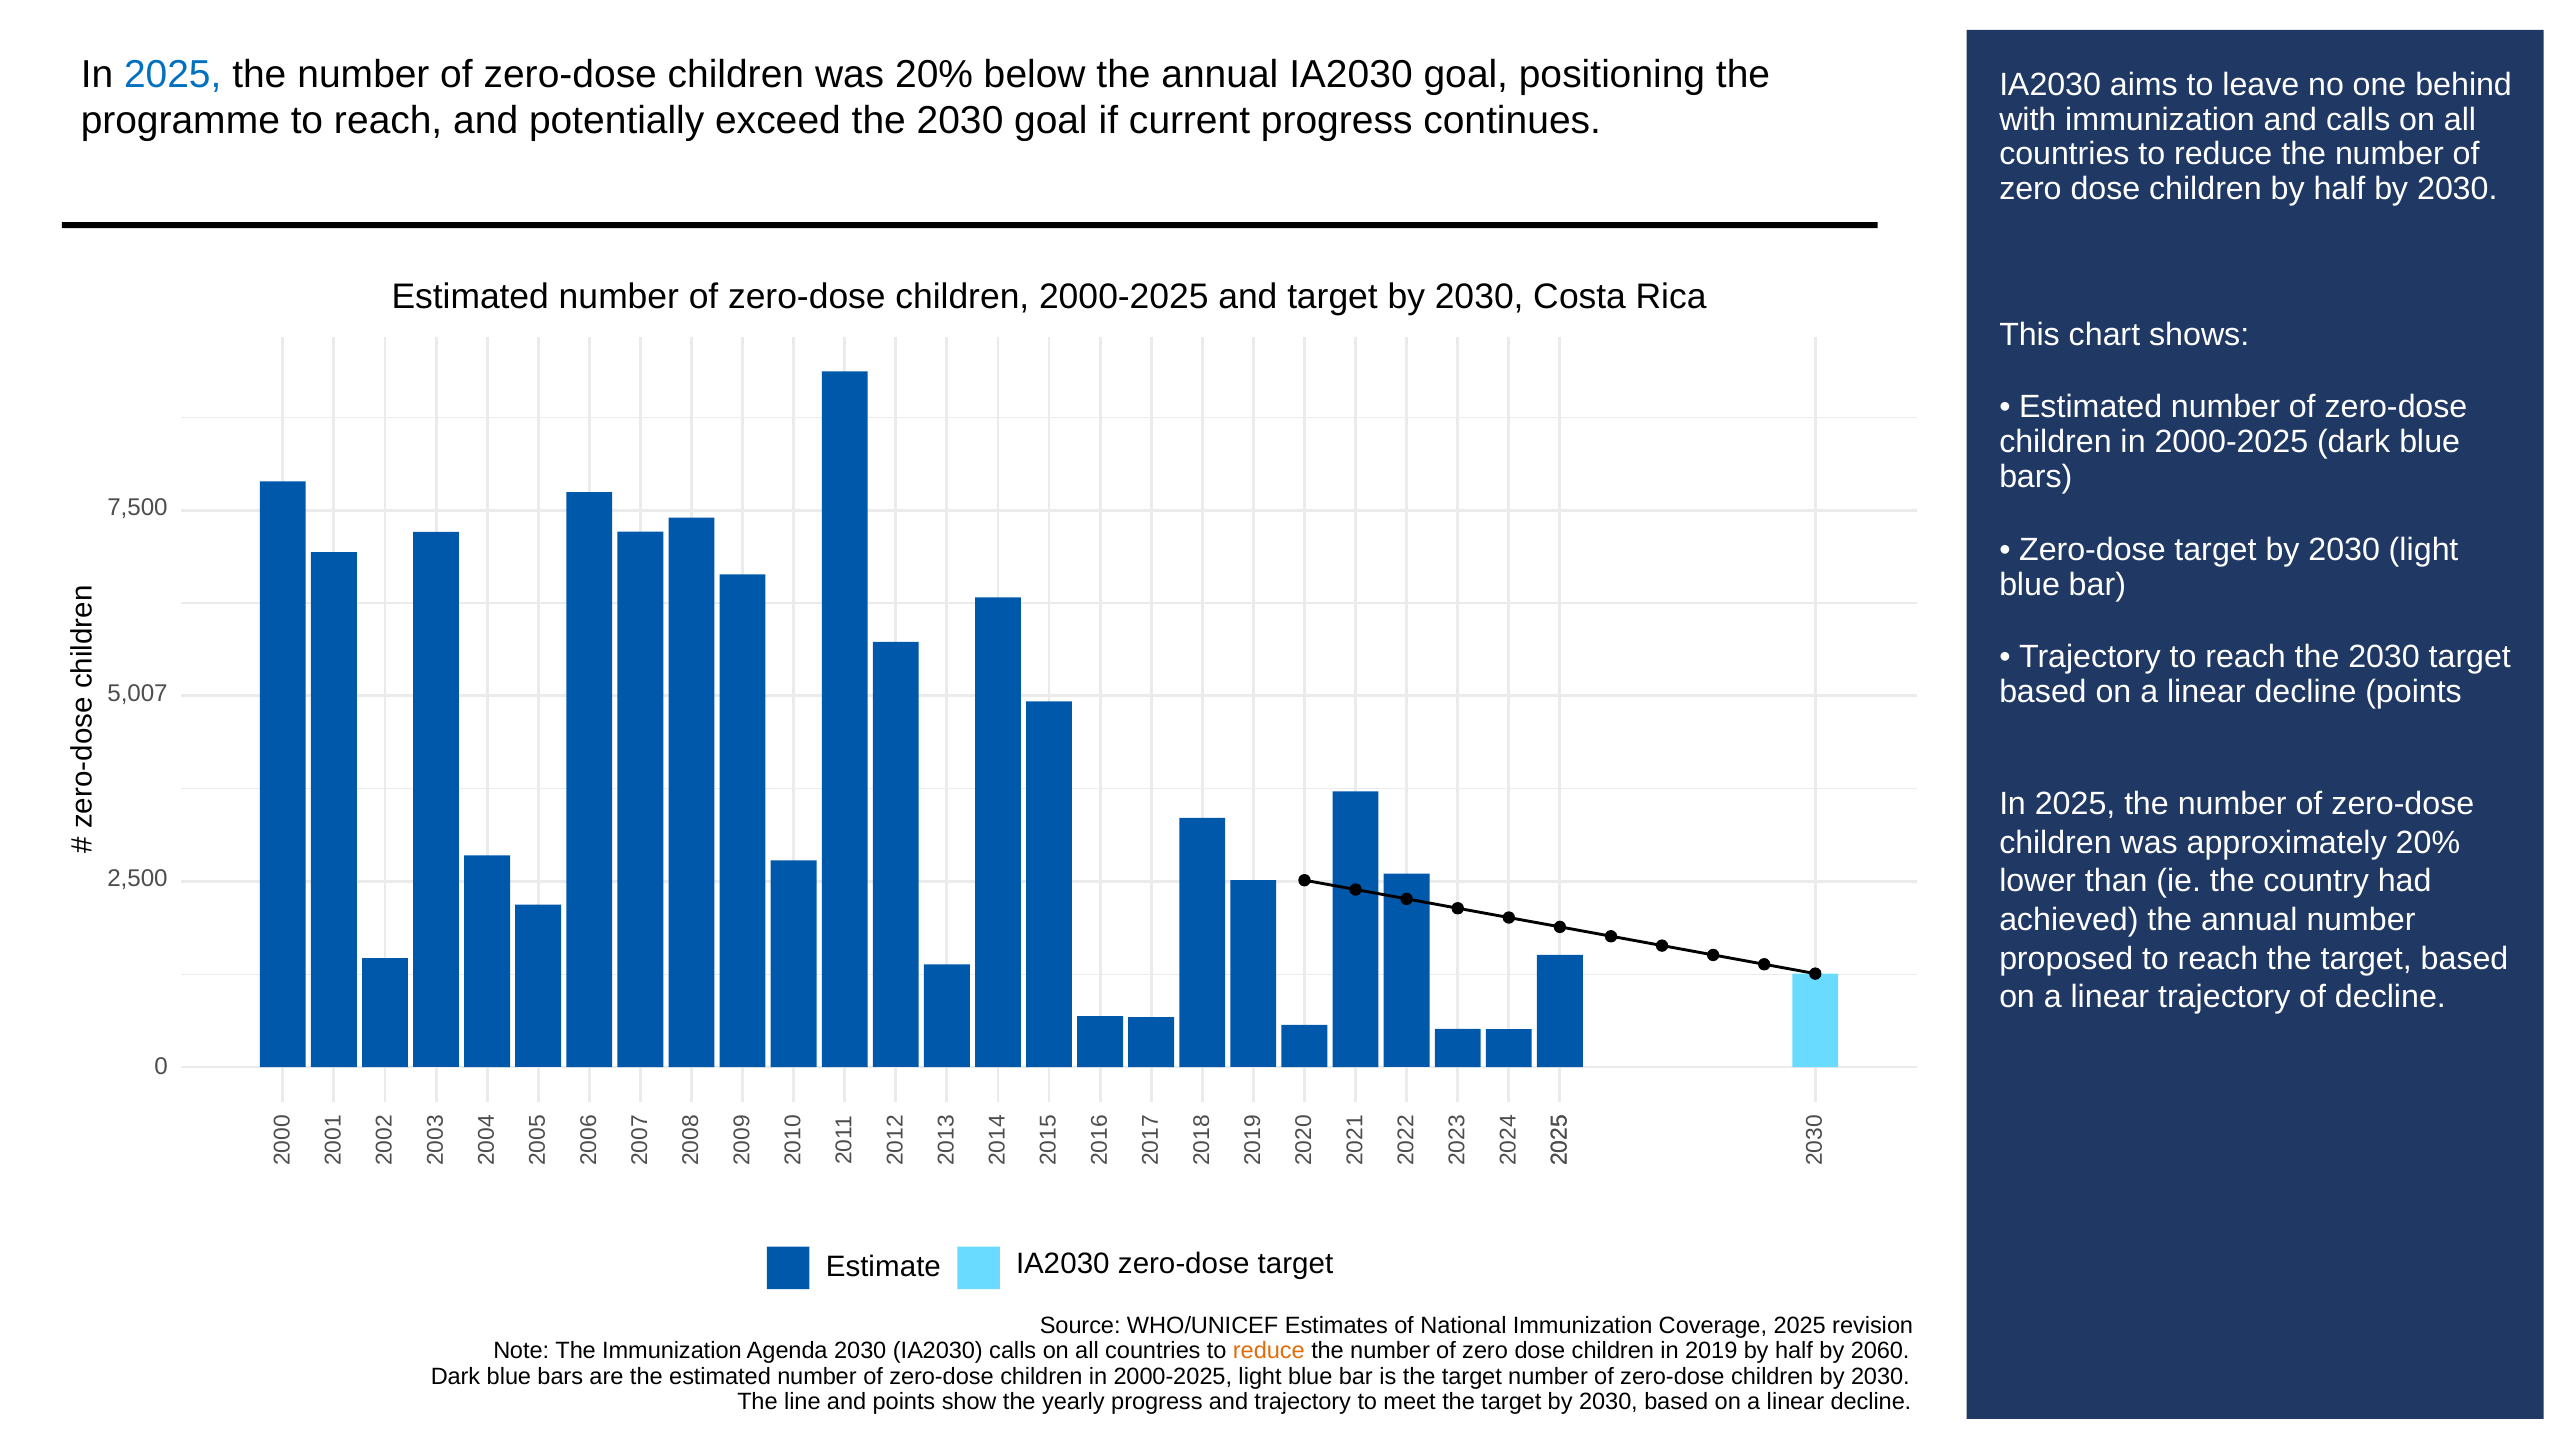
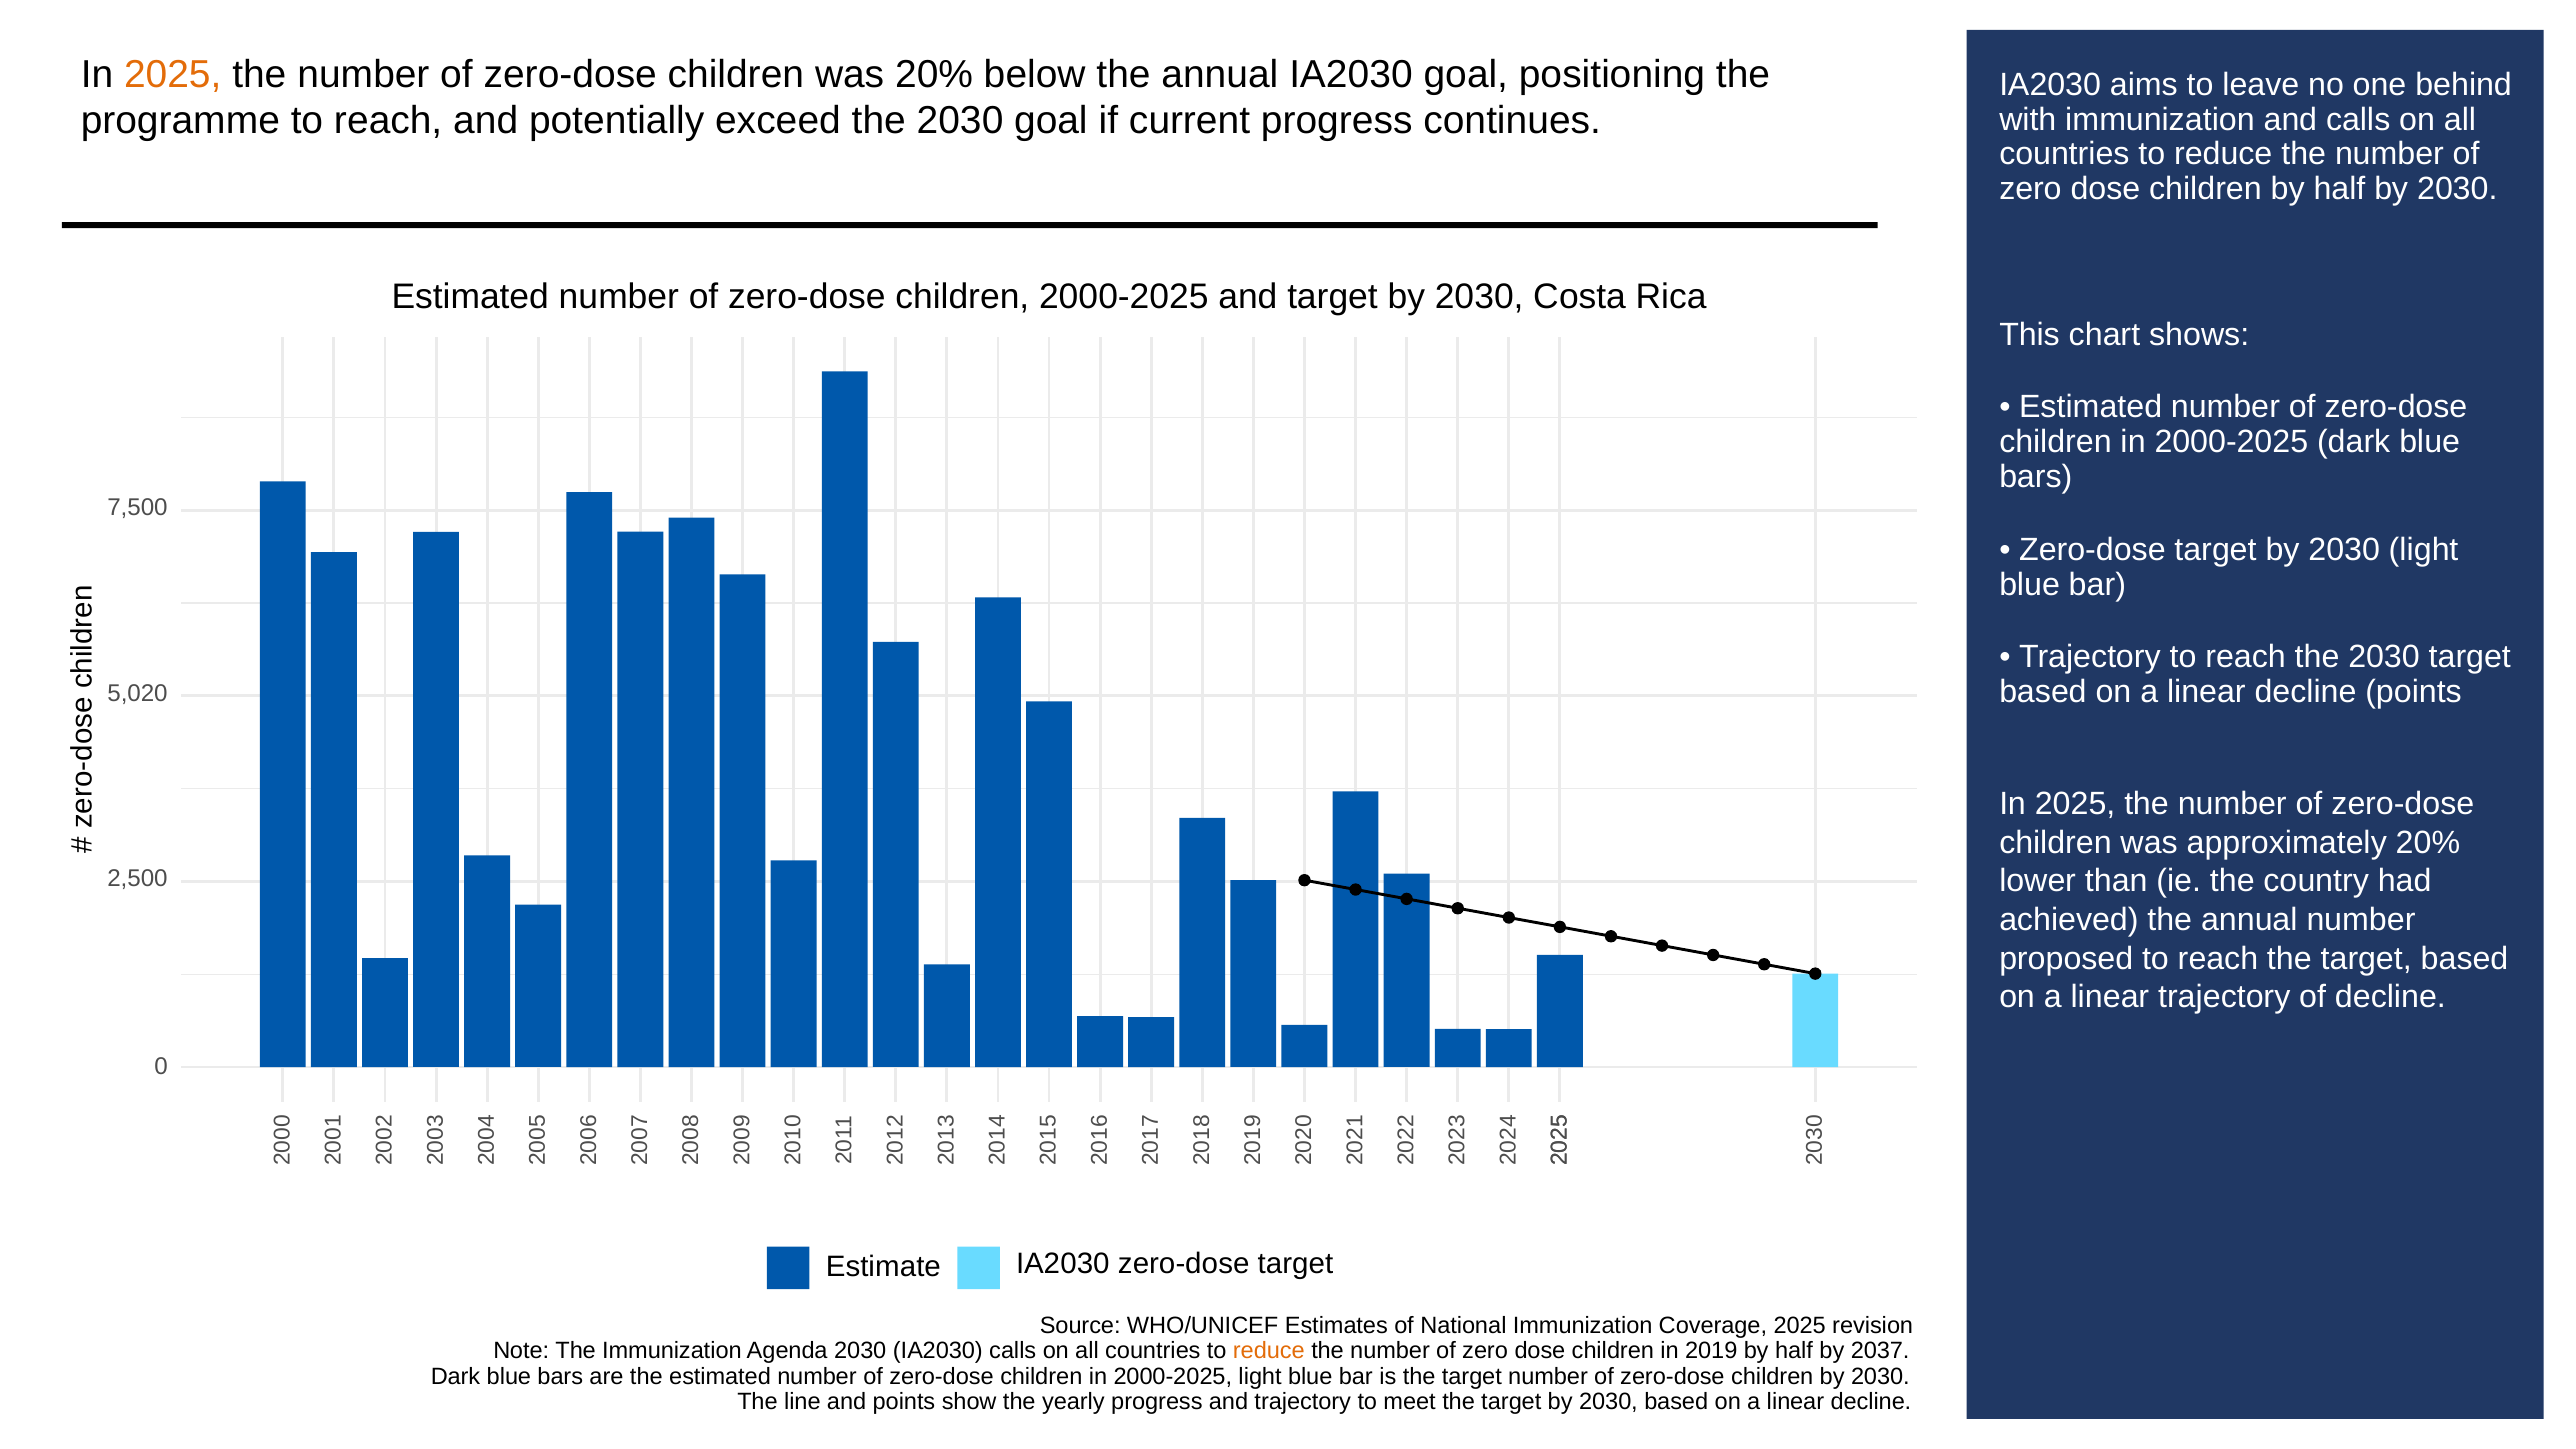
2025 colour: blue -> orange (173, 74)
5,007: 5,007 -> 5,020 (138, 693)
2060: 2060 -> 2037 (1880, 1351)
